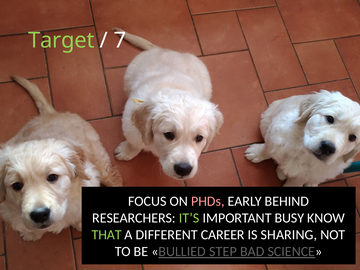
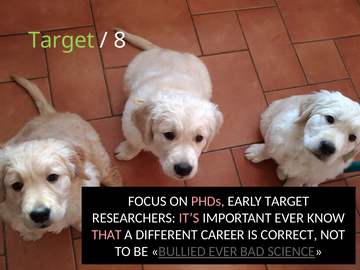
7: 7 -> 8 (120, 40)
EARLY BEHIND: BEHIND -> TARGET (287, 201)
IT’S colour: light green -> pink (189, 218)
IMPORTANT BUSY: BUSY -> EVER (289, 218)
THAT colour: light green -> pink (107, 235)
SHARING: SHARING -> CORRECT (289, 235)
BULLIED STEP: STEP -> EVER (223, 252)
